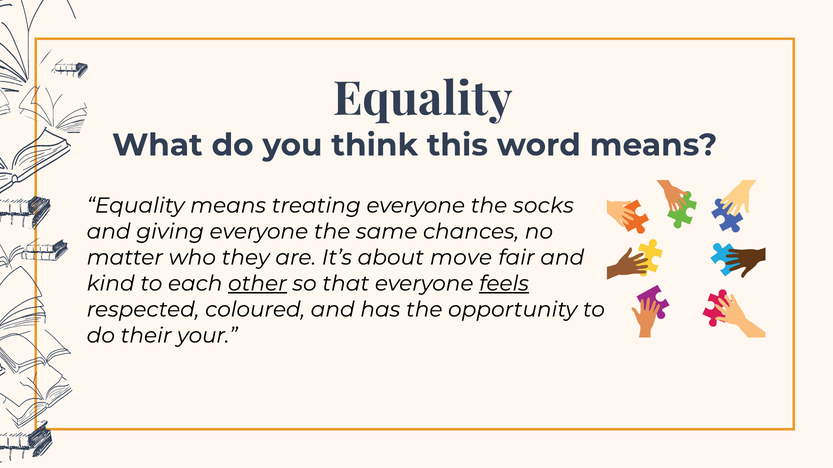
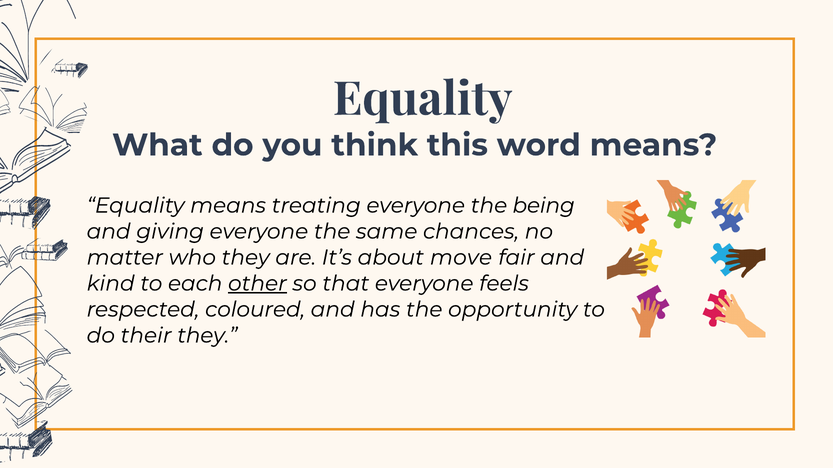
socks: socks -> being (544, 206)
feels underline: present -> none (504, 284)
their your: your -> they (207, 336)
